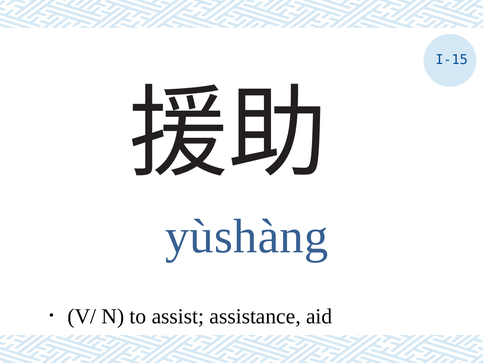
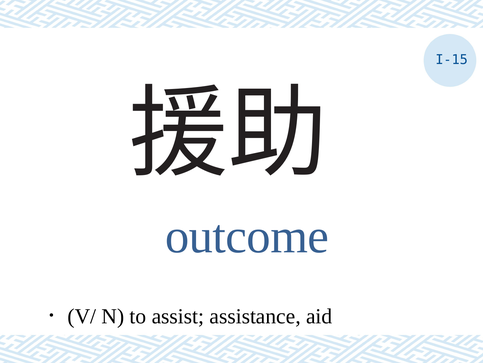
yùshàng: yùshàng -> outcome (247, 236)
